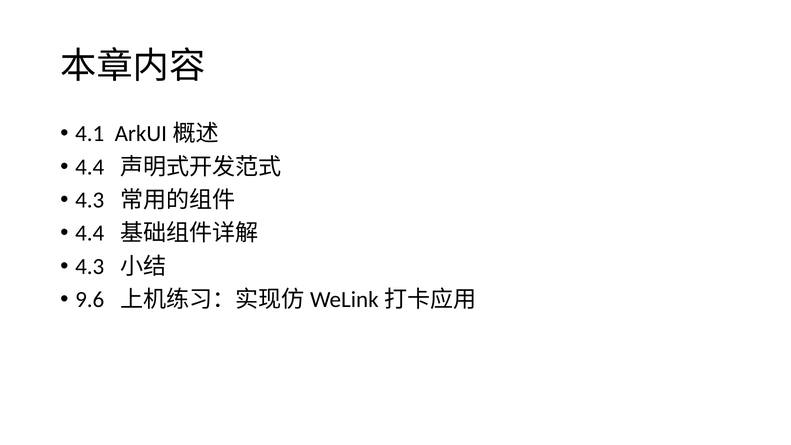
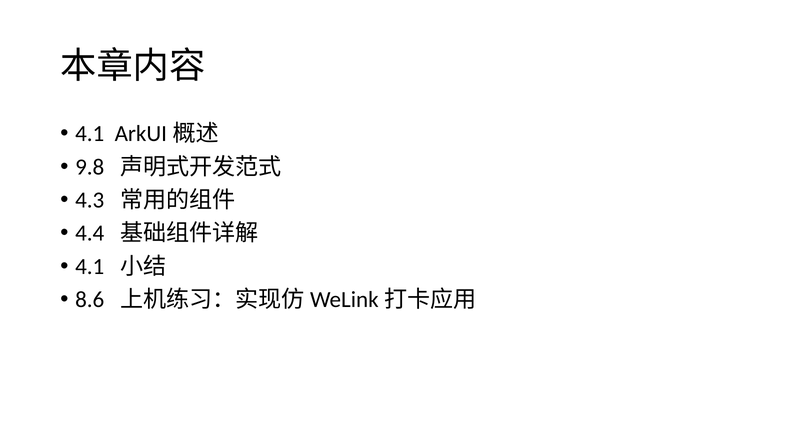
4.4: 4.4 -> 9.8 (90, 167)
4.3: 4.3 -> 4.1 (90, 266)
9.6: 9.6 -> 8.6 (90, 300)
